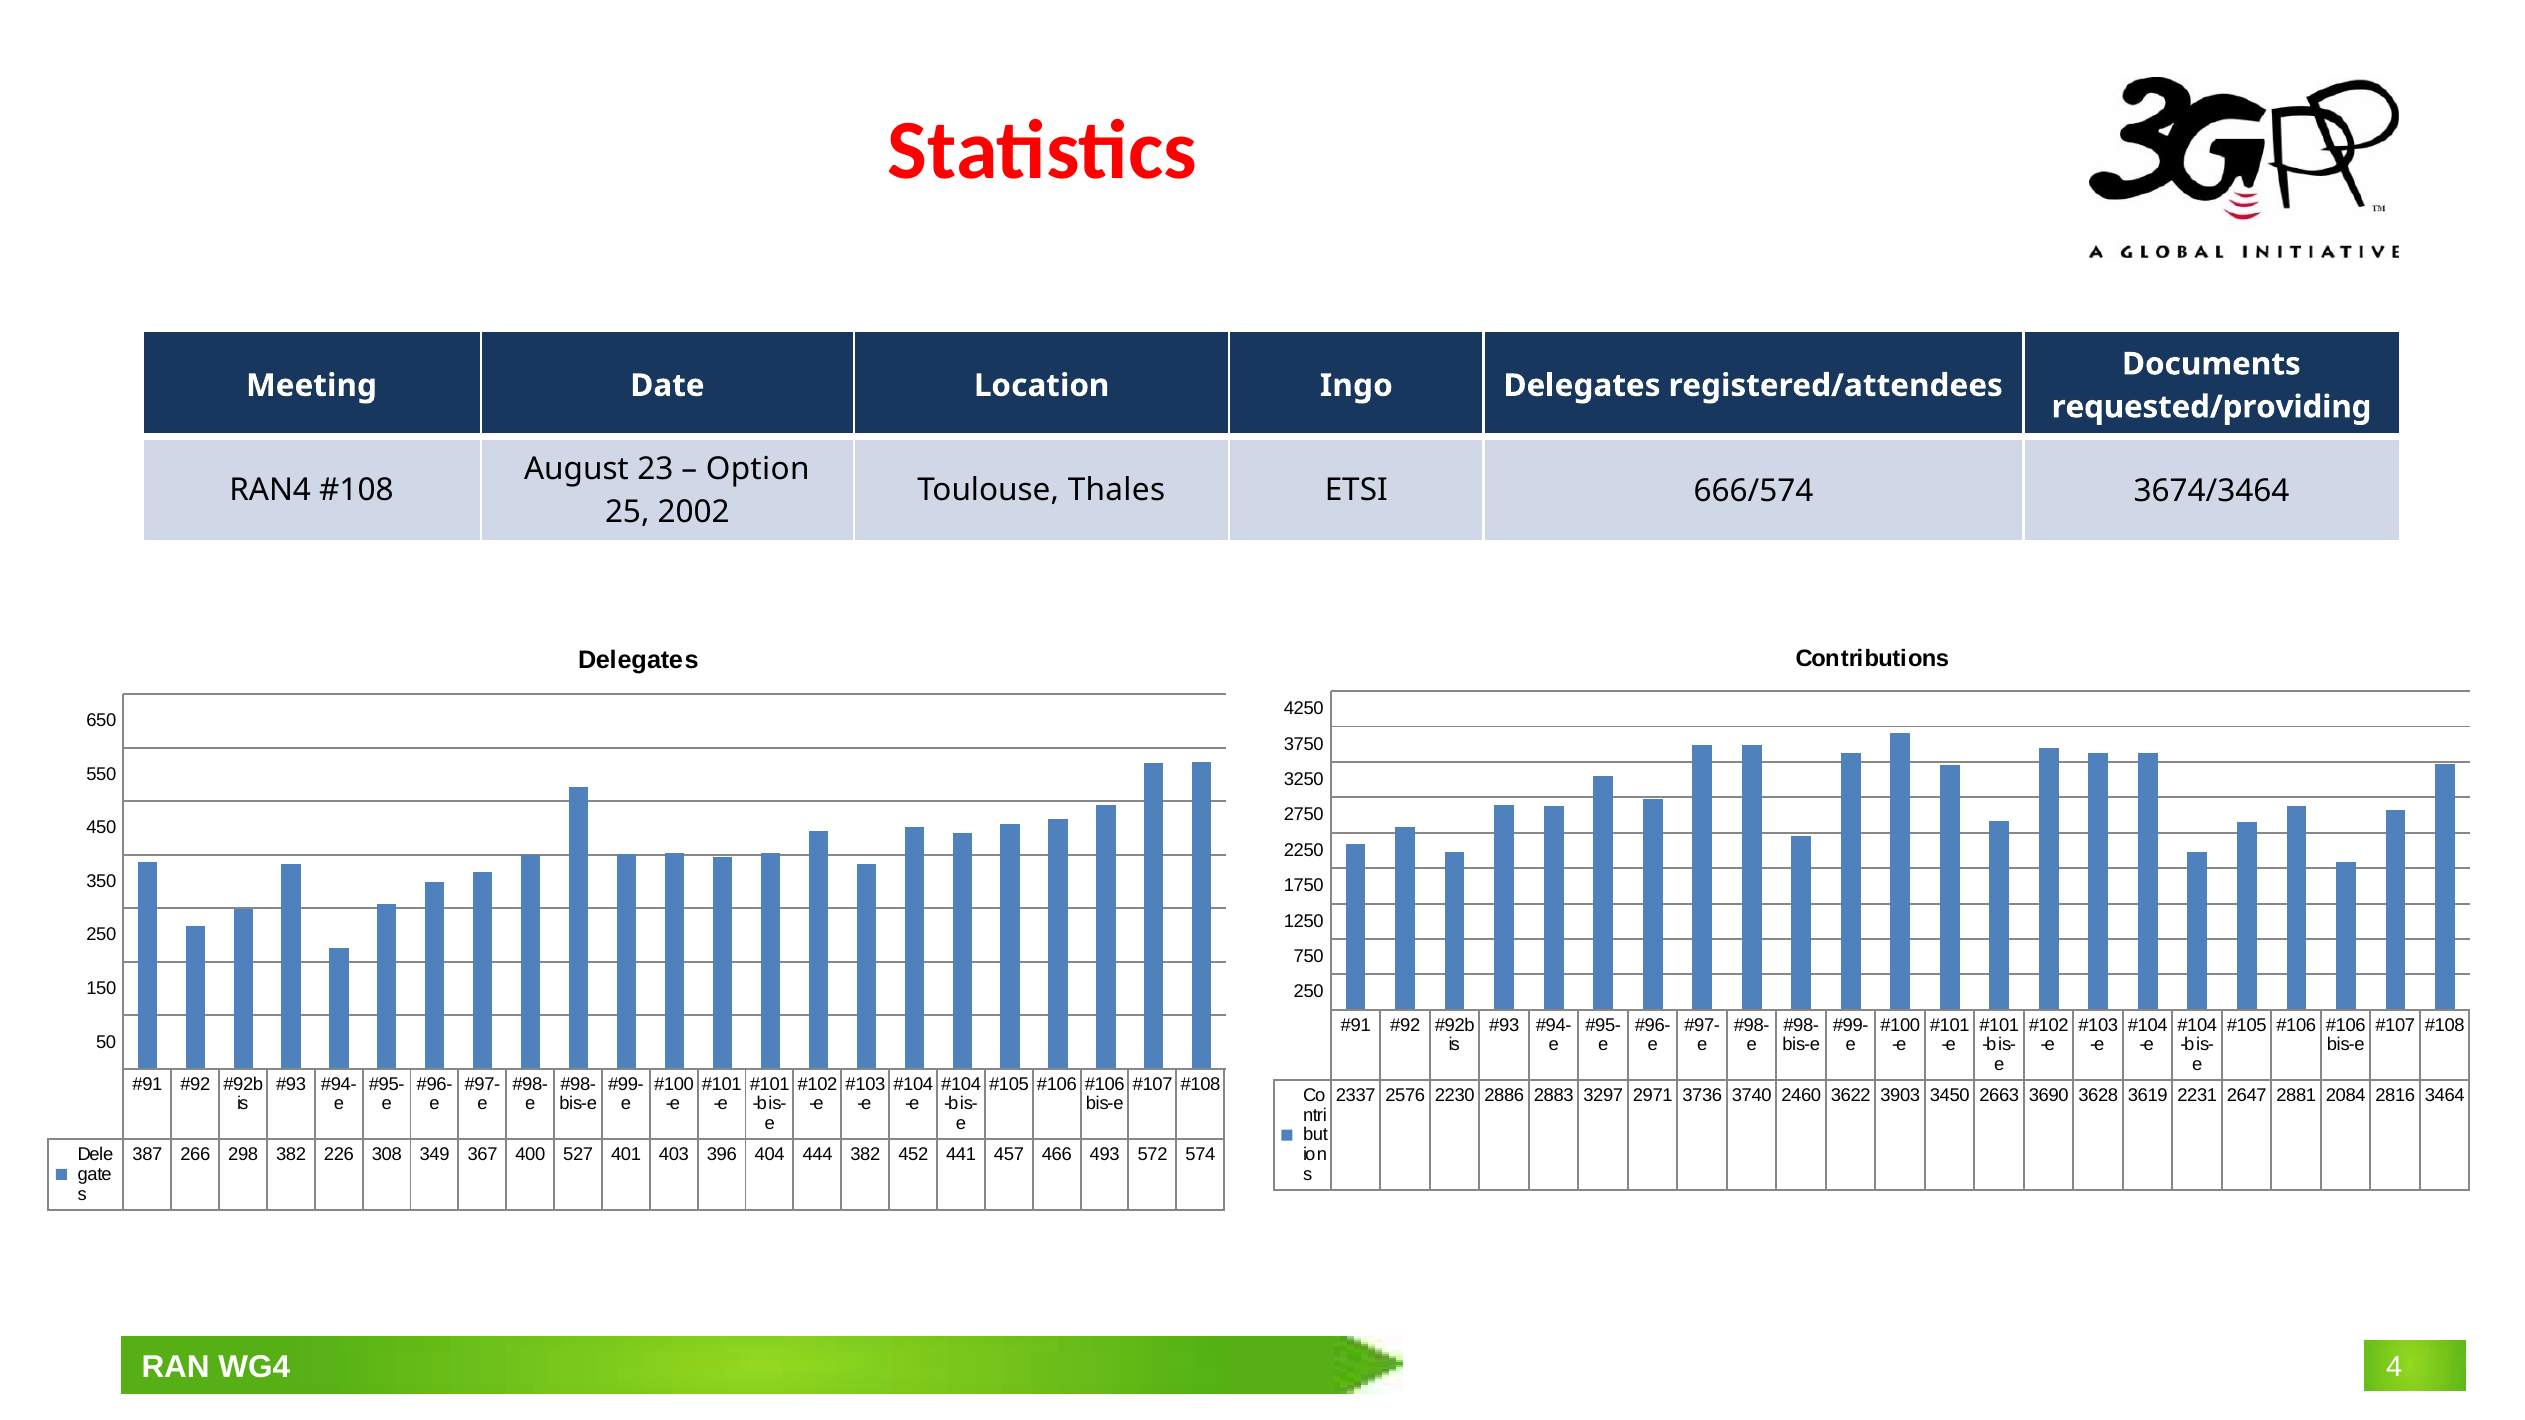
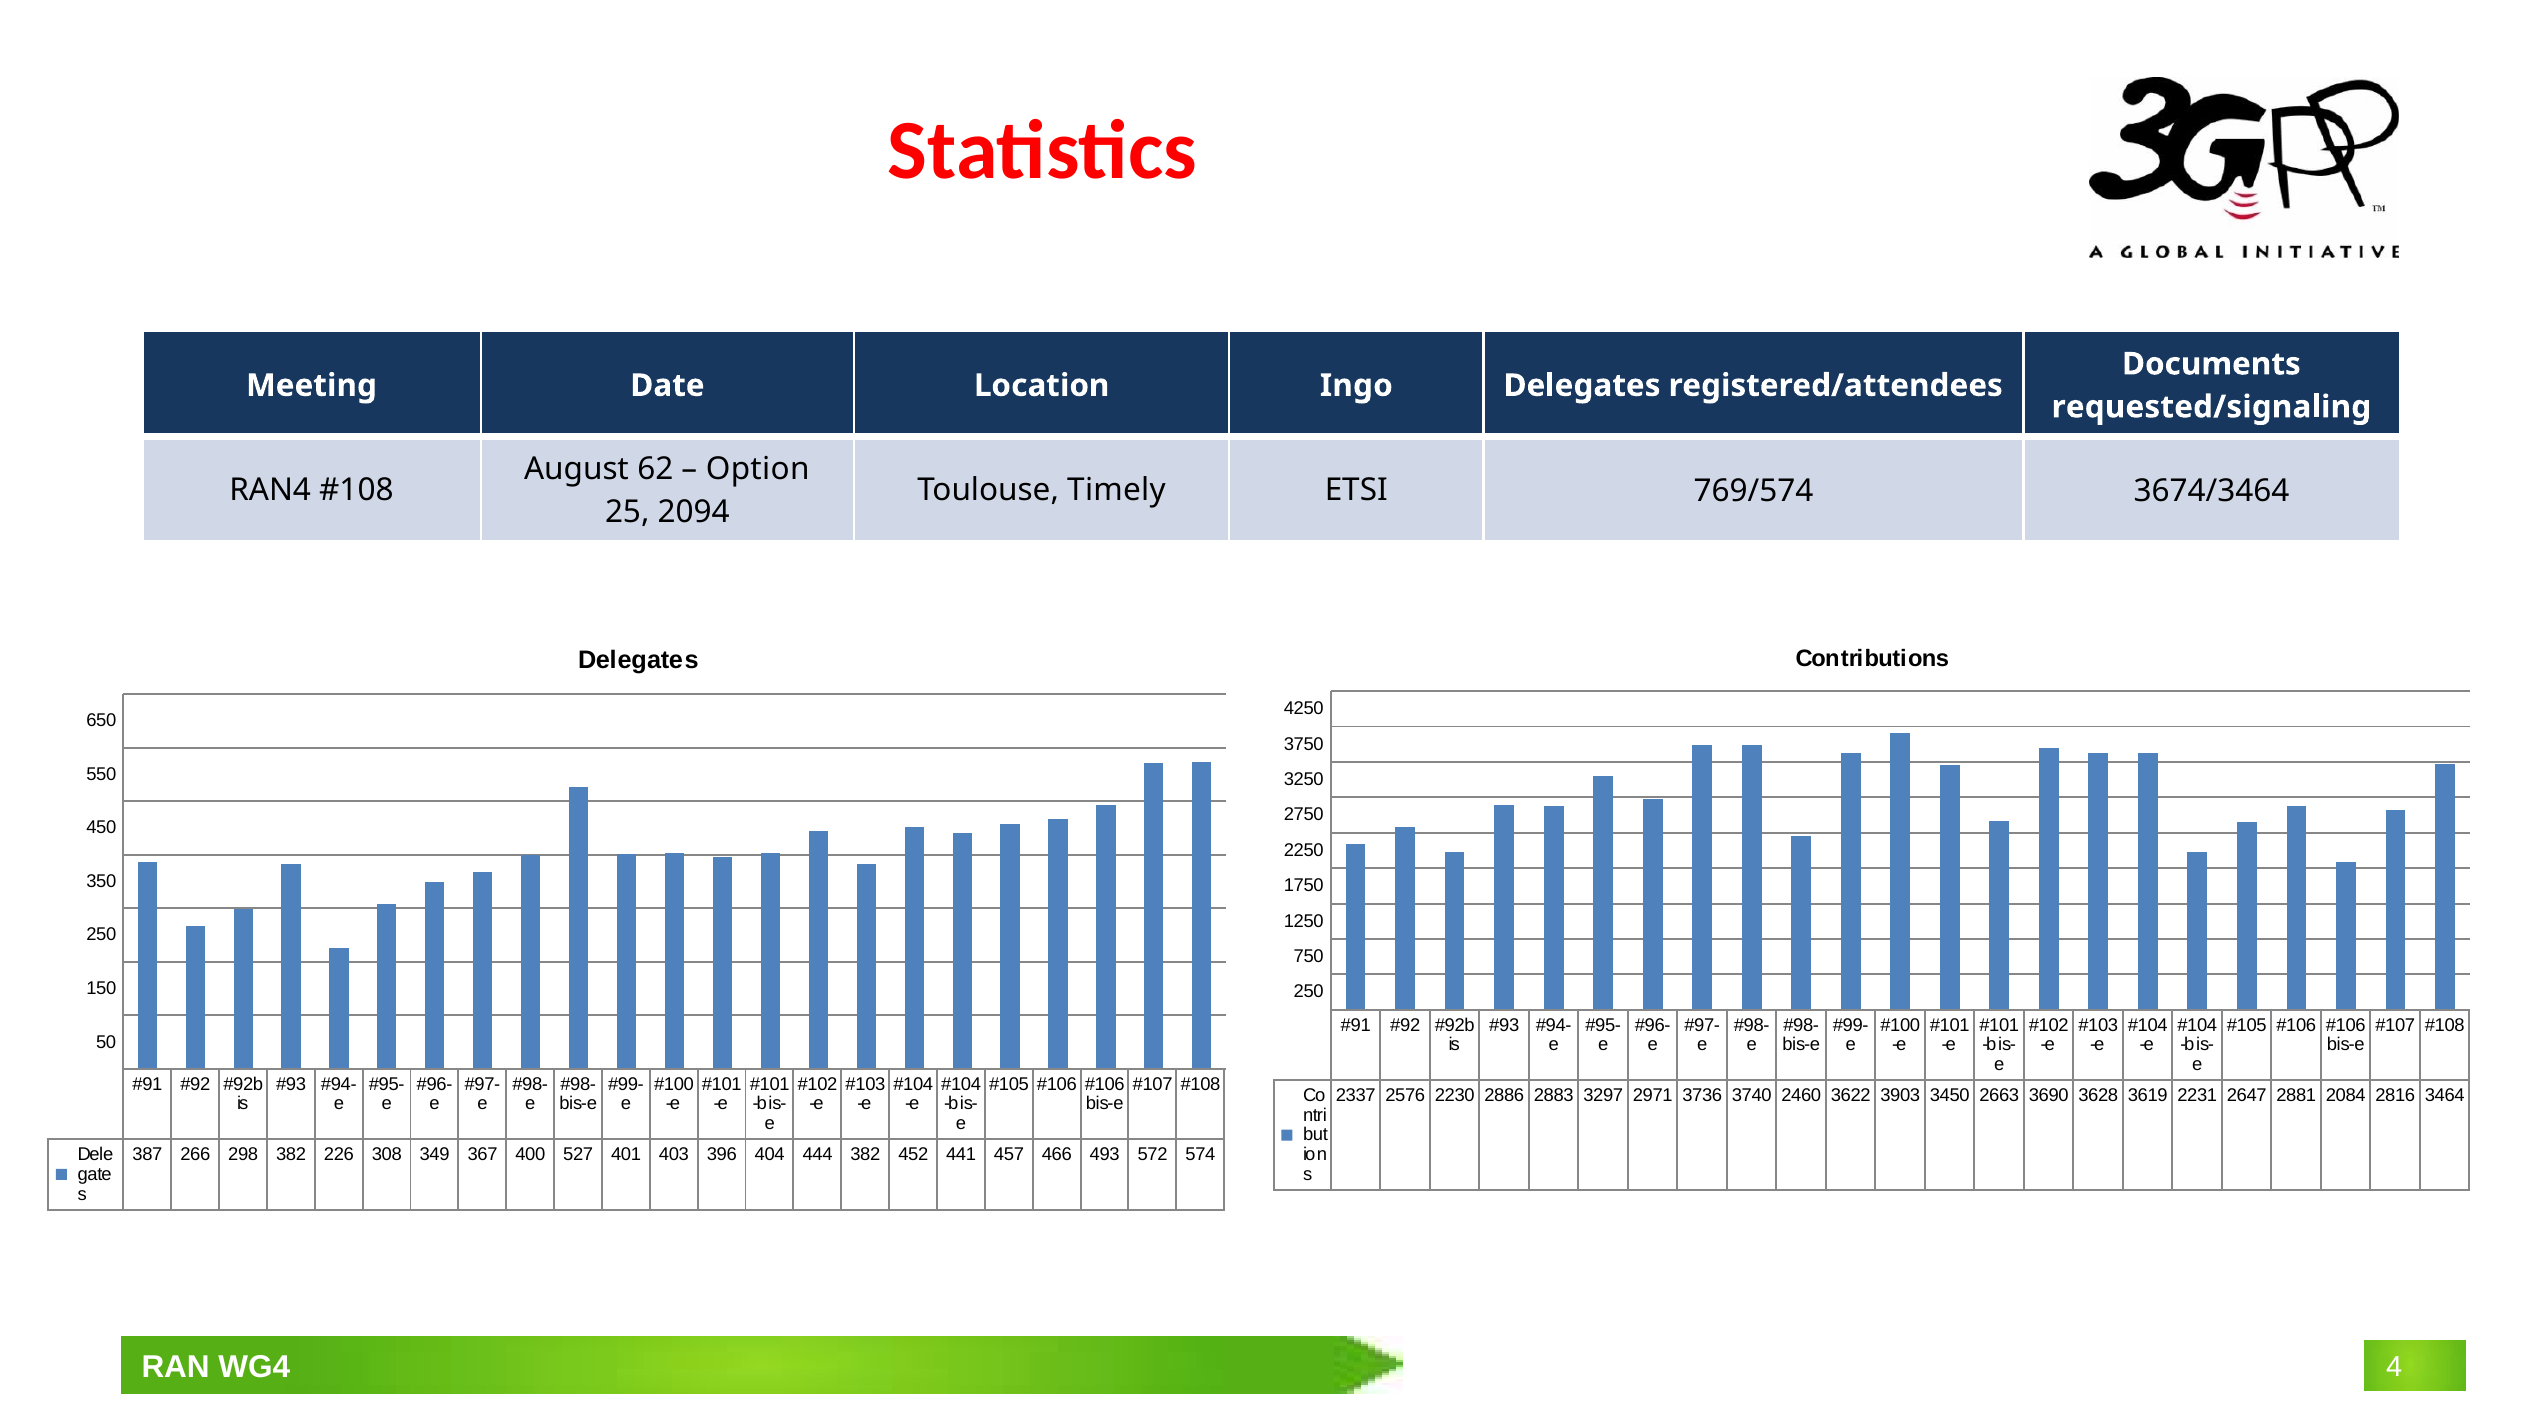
requested/providing: requested/providing -> requested/signaling (2211, 407)
23: 23 -> 62 (655, 469)
Thales: Thales -> Timely (1116, 491)
666/574: 666/574 -> 769/574 (1753, 492)
2002: 2002 -> 2094 (694, 512)
